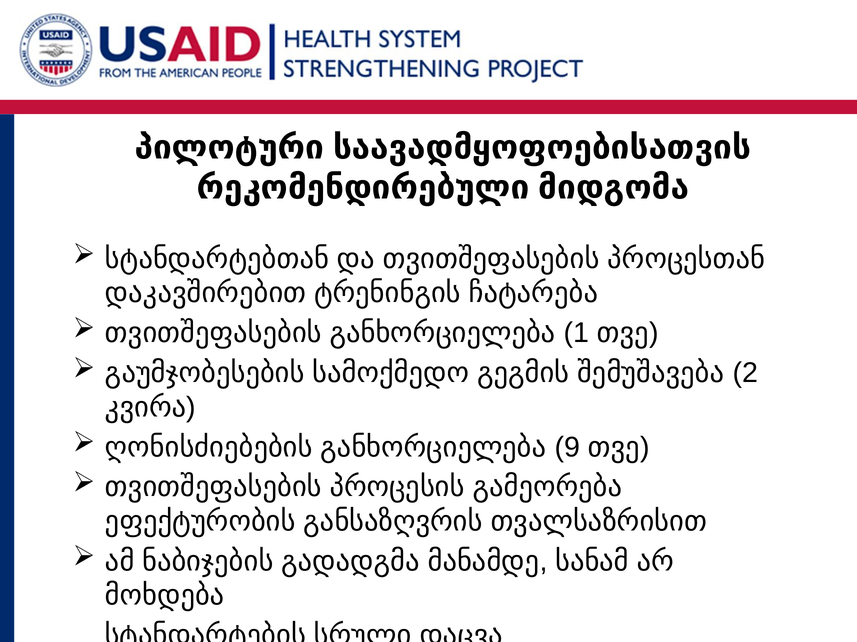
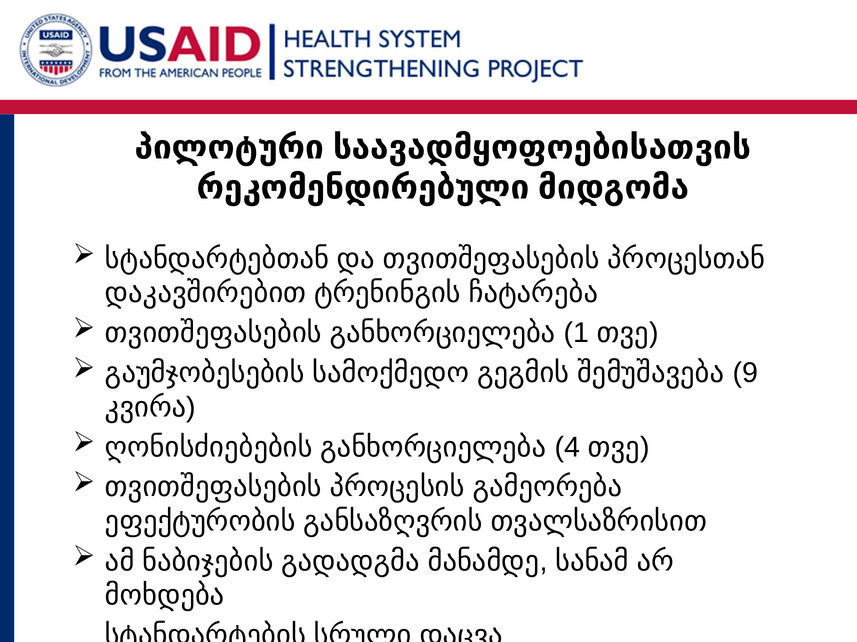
2: 2 -> 9 (745, 373)
9: 9 -> 4 (567, 448)
